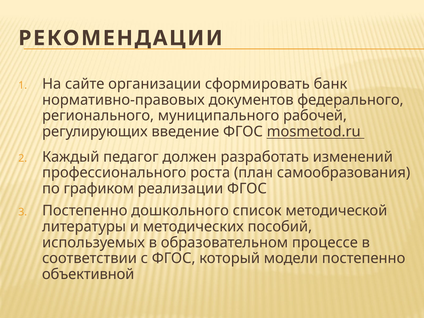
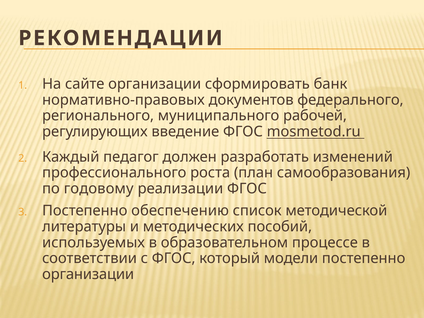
графиком: графиком -> годовому (99, 189)
дошкольного: дошкольного -> обеспечению (180, 211)
объективной: объективной -> организации (88, 274)
